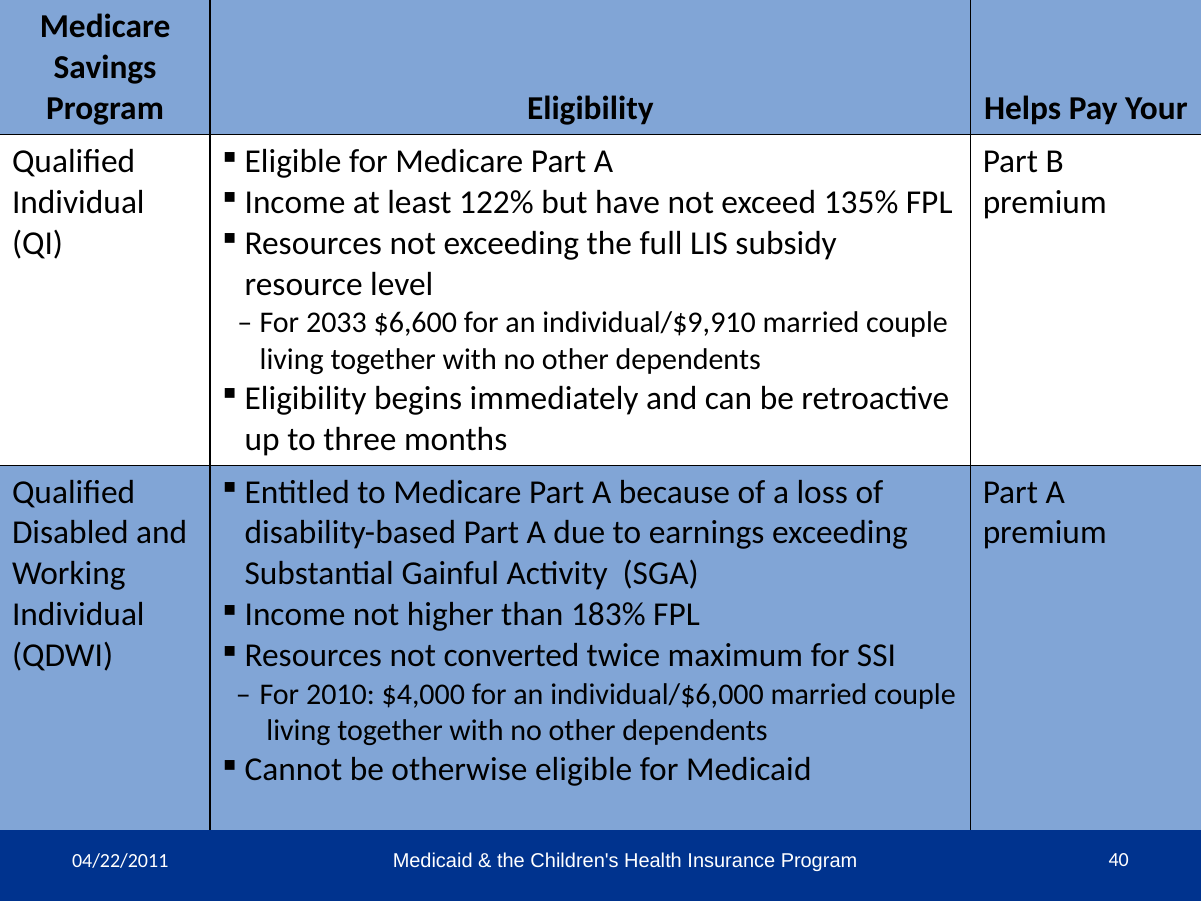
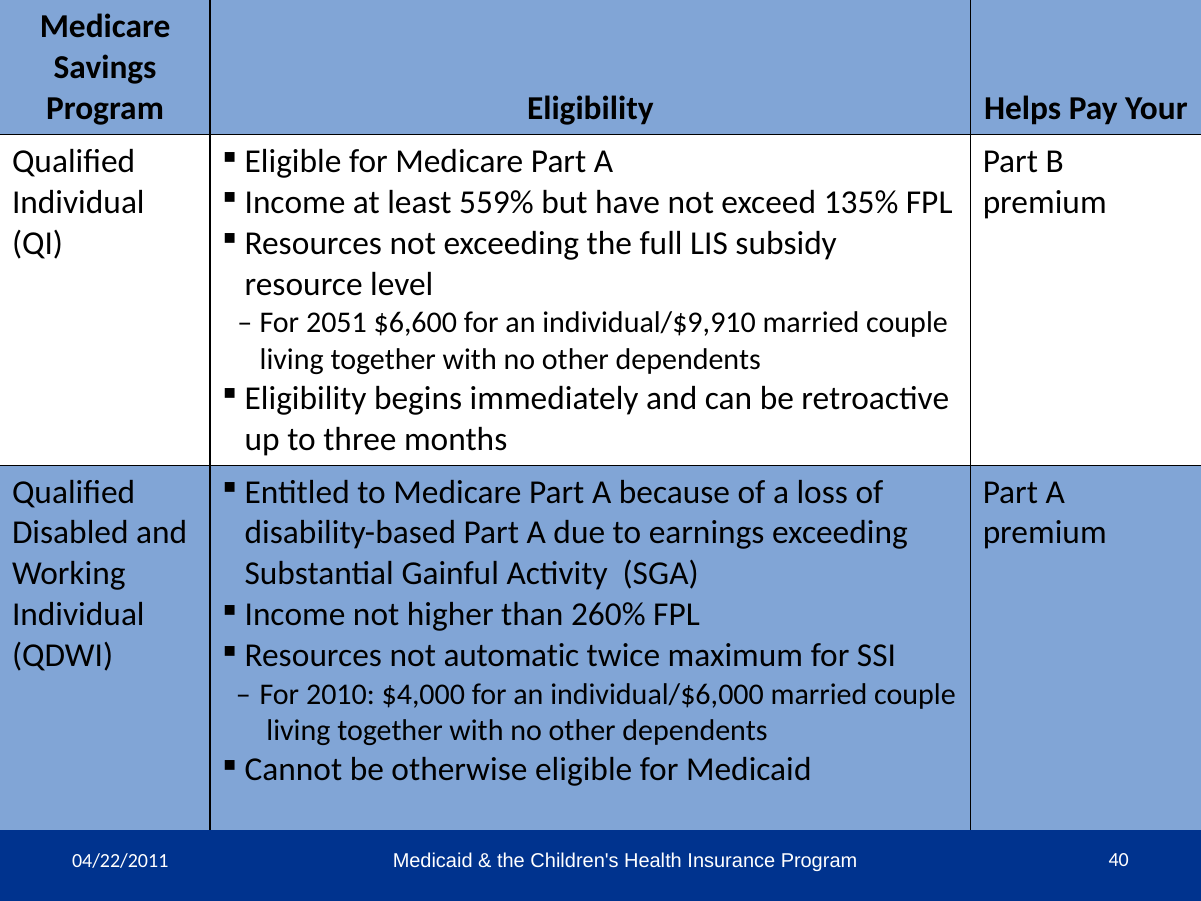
122%: 122% -> 559% (496, 202)
2033: 2033 -> 2051 (336, 323)
183%: 183% -> 260% (608, 614)
converted: converted -> automatic (511, 655)
